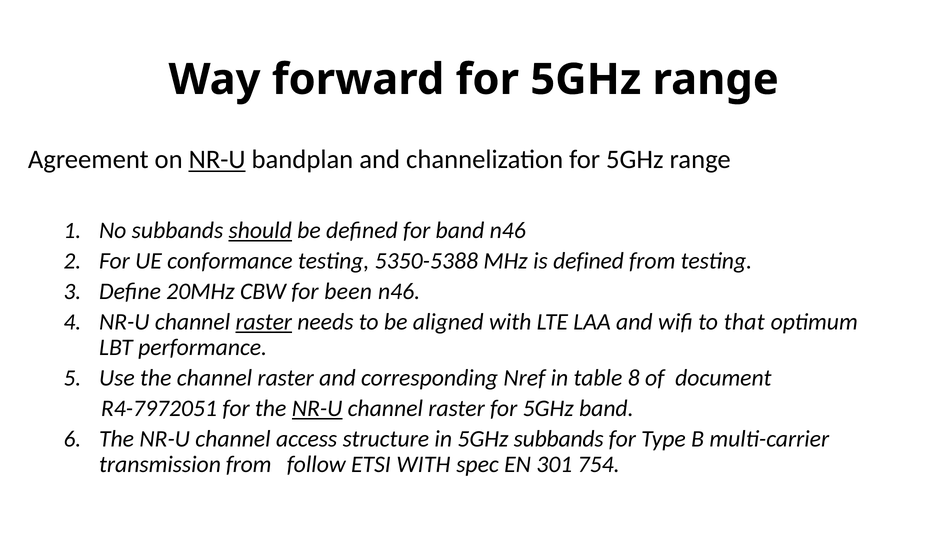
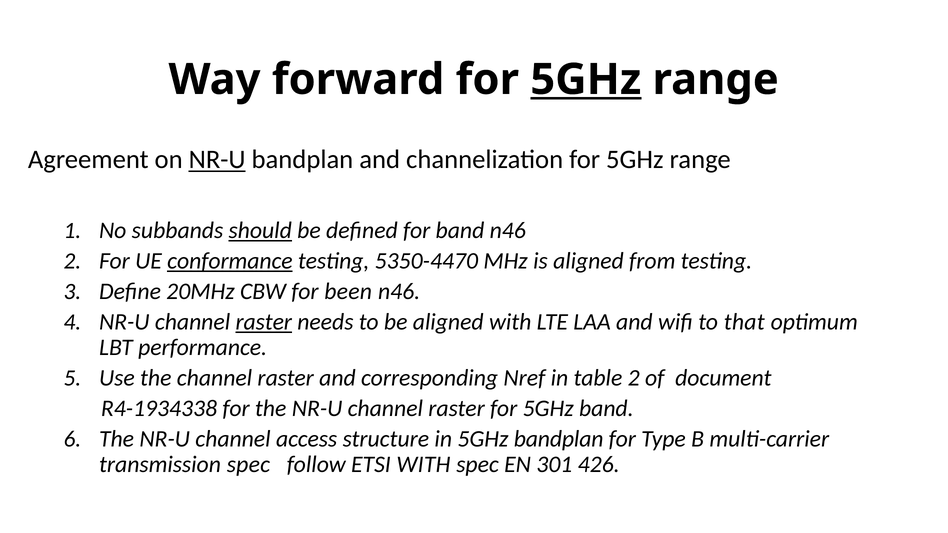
5GHz underline: none -> present (586, 80)
conformance underline: none -> present (230, 261)
5350-5388: 5350-5388 -> 5350-4470 (426, 261)
is defined: defined -> aligned (588, 261)
table 8: 8 -> 2 (634, 378)
R4-7972051: R4-7972051 -> R4-1934338 (159, 409)
NR-U underline: present -> none (317, 409)
5GHz subbands: subbands -> bandplan (559, 439)
transmission from: from -> spec (248, 465)
754: 754 -> 426 (599, 465)
